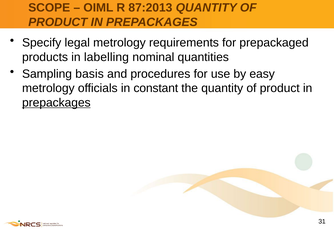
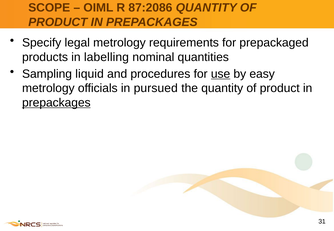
87:2013: 87:2013 -> 87:2086 (150, 8)
basis: basis -> liquid (90, 74)
use underline: none -> present (221, 74)
constant: constant -> pursued (156, 88)
